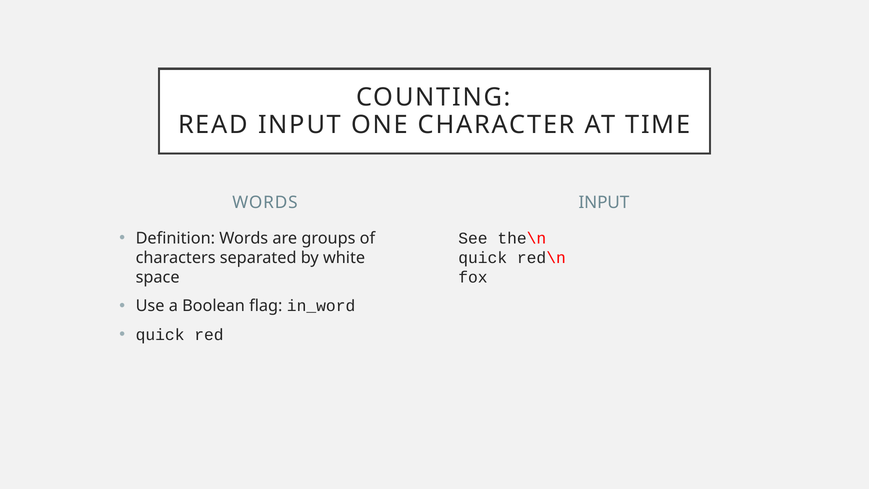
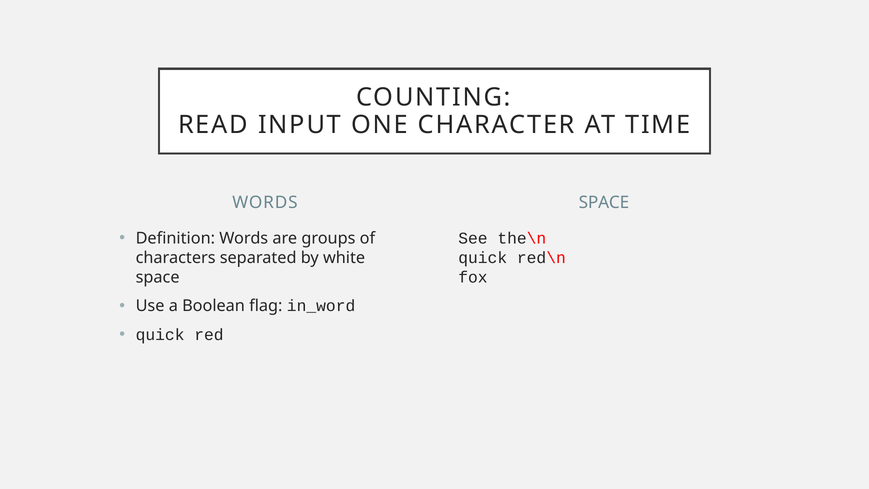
INPUT: INPUT -> SPACE (604, 203)
